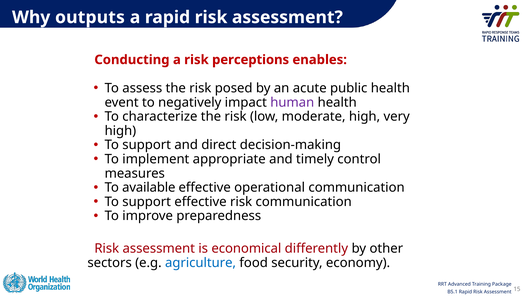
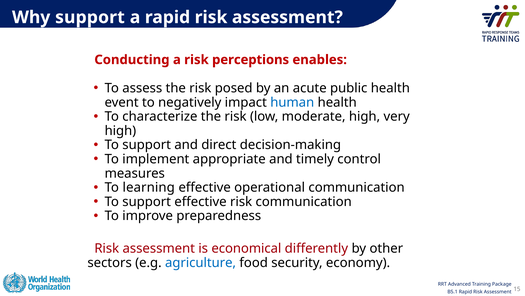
Why outputs: outputs -> support (90, 17)
human colour: purple -> blue (292, 102)
available: available -> learning (149, 187)
